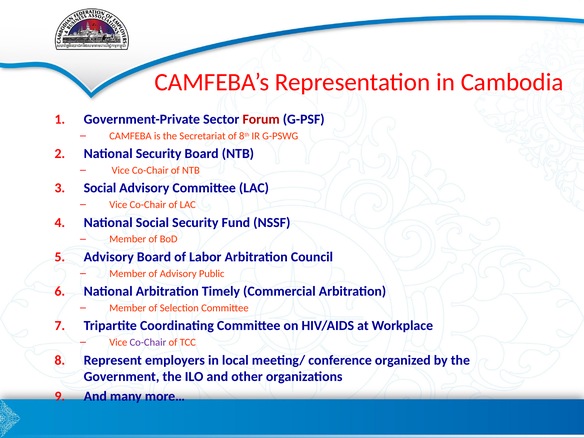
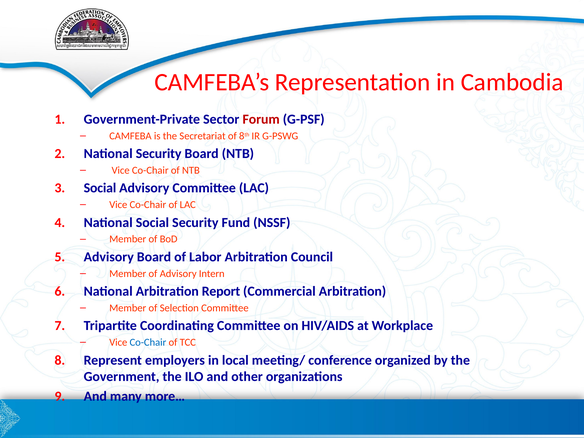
Public: Public -> Intern (212, 274)
Timely: Timely -> Report (221, 291)
Co-Chair colour: purple -> blue (148, 342)
